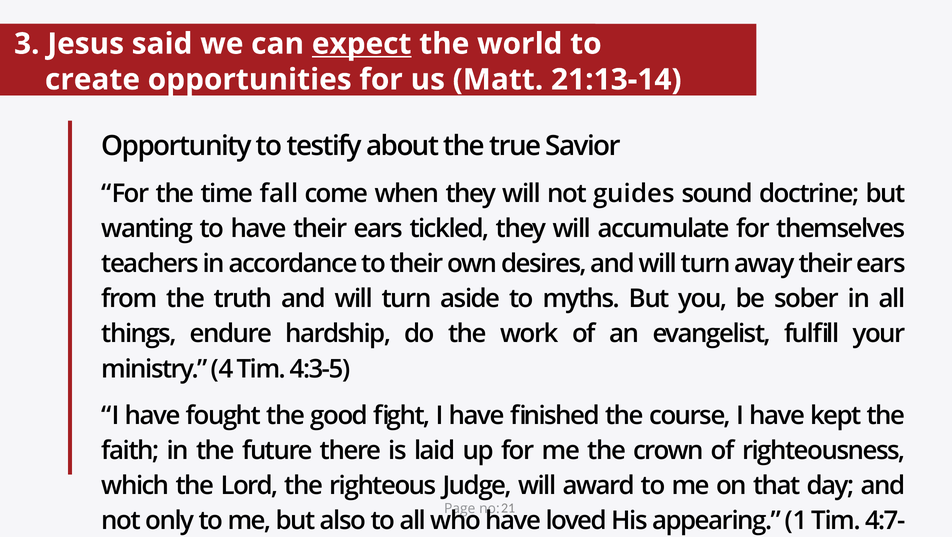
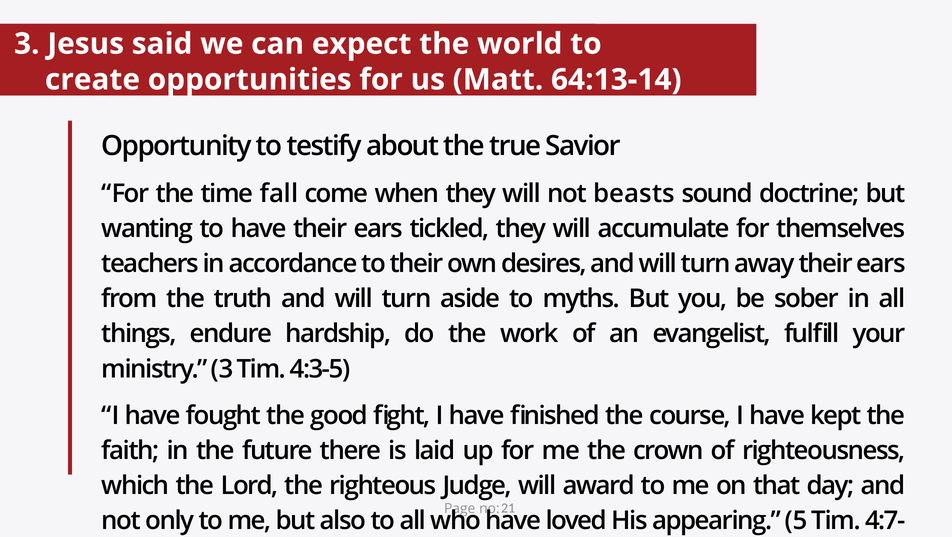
expect underline: present -> none (362, 44)
21:13-14: 21:13-14 -> 64:13-14 (616, 80)
guides: guides -> beasts (634, 194)
ministry 4: 4 -> 3 (222, 369)
1: 1 -> 5 (796, 521)
